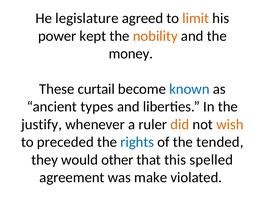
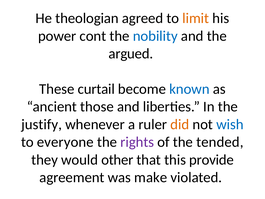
legislature: legislature -> theologian (87, 18)
kept: kept -> cont (93, 36)
nobility colour: orange -> blue (155, 36)
money: money -> argued (131, 54)
types: types -> those (97, 107)
wish colour: orange -> blue (230, 124)
preceded: preceded -> everyone (65, 142)
rights colour: blue -> purple (137, 142)
spelled: spelled -> provide (211, 160)
